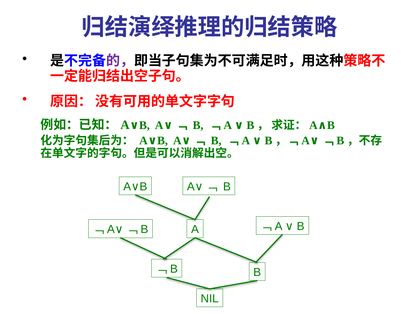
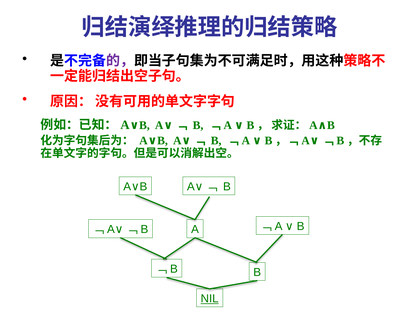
NIL underline: none -> present (210, 299)
